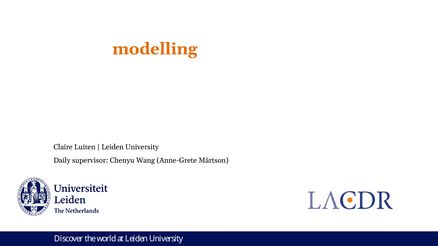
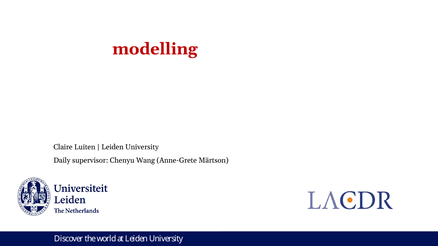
modelling colour: orange -> red (155, 49)
